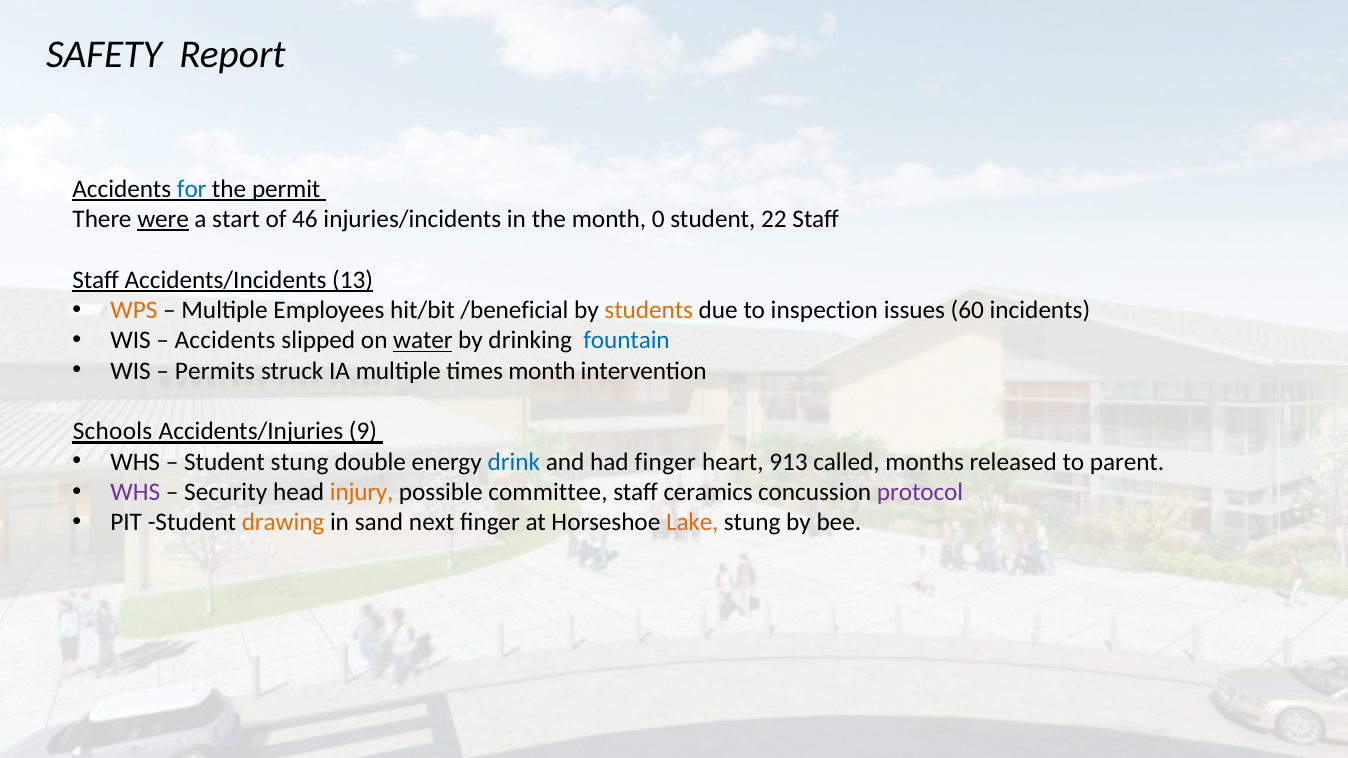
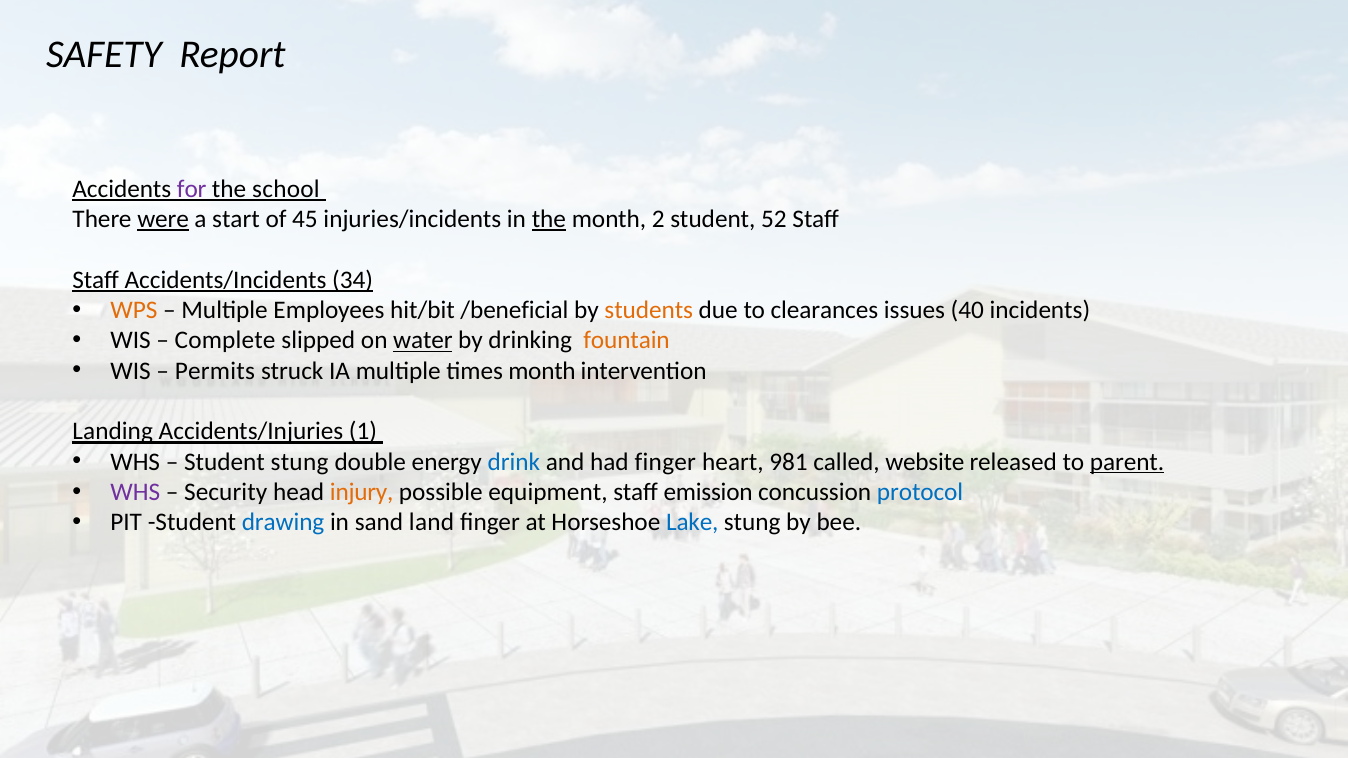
for colour: blue -> purple (192, 189)
permit: permit -> school (286, 189)
46: 46 -> 45 (305, 219)
the underline: none -> present (549, 219)
0: 0 -> 2 (658, 219)
22: 22 -> 52 (774, 219)
13: 13 -> 34 (353, 280)
inspection: inspection -> clearances (824, 310)
60: 60 -> 40 (967, 310)
Accidents: Accidents -> Complete (225, 341)
fountain colour: blue -> orange (627, 341)
Schools: Schools -> Landing (113, 432)
9: 9 -> 1 (363, 432)
913: 913 -> 981 (788, 462)
months: months -> website (925, 462)
parent underline: none -> present (1127, 462)
committee: committee -> equipment (548, 492)
ceramics: ceramics -> emission (708, 492)
protocol colour: purple -> blue (920, 492)
drawing colour: orange -> blue (283, 523)
next: next -> land (432, 523)
Lake colour: orange -> blue (692, 523)
